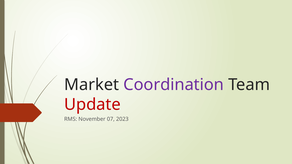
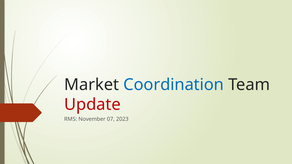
Coordination colour: purple -> blue (174, 85)
